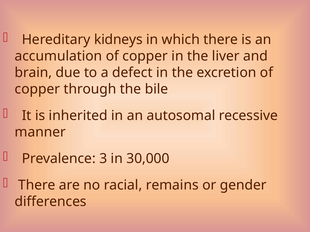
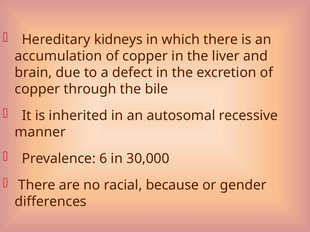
3: 3 -> 6 (103, 159)
remains: remains -> because (172, 185)
